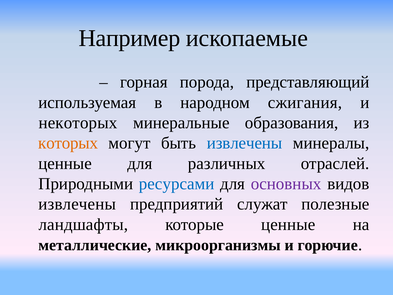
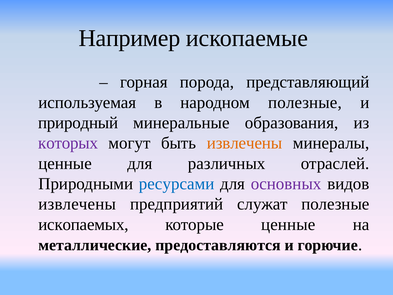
народном сжигания: сжигания -> полезные (305, 102)
некоторых: некоторых -> природный (78, 123)
которых colour: orange -> purple (68, 143)
извлечены colour: blue -> orange (245, 143)
ландшафты: ландшафты -> ископаемых (83, 224)
микроорганизмы: микроорганизмы -> предоставляются (218, 245)
